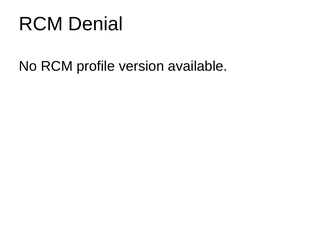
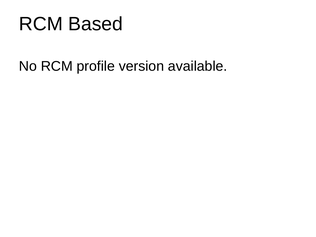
Denial: Denial -> Based (96, 24)
